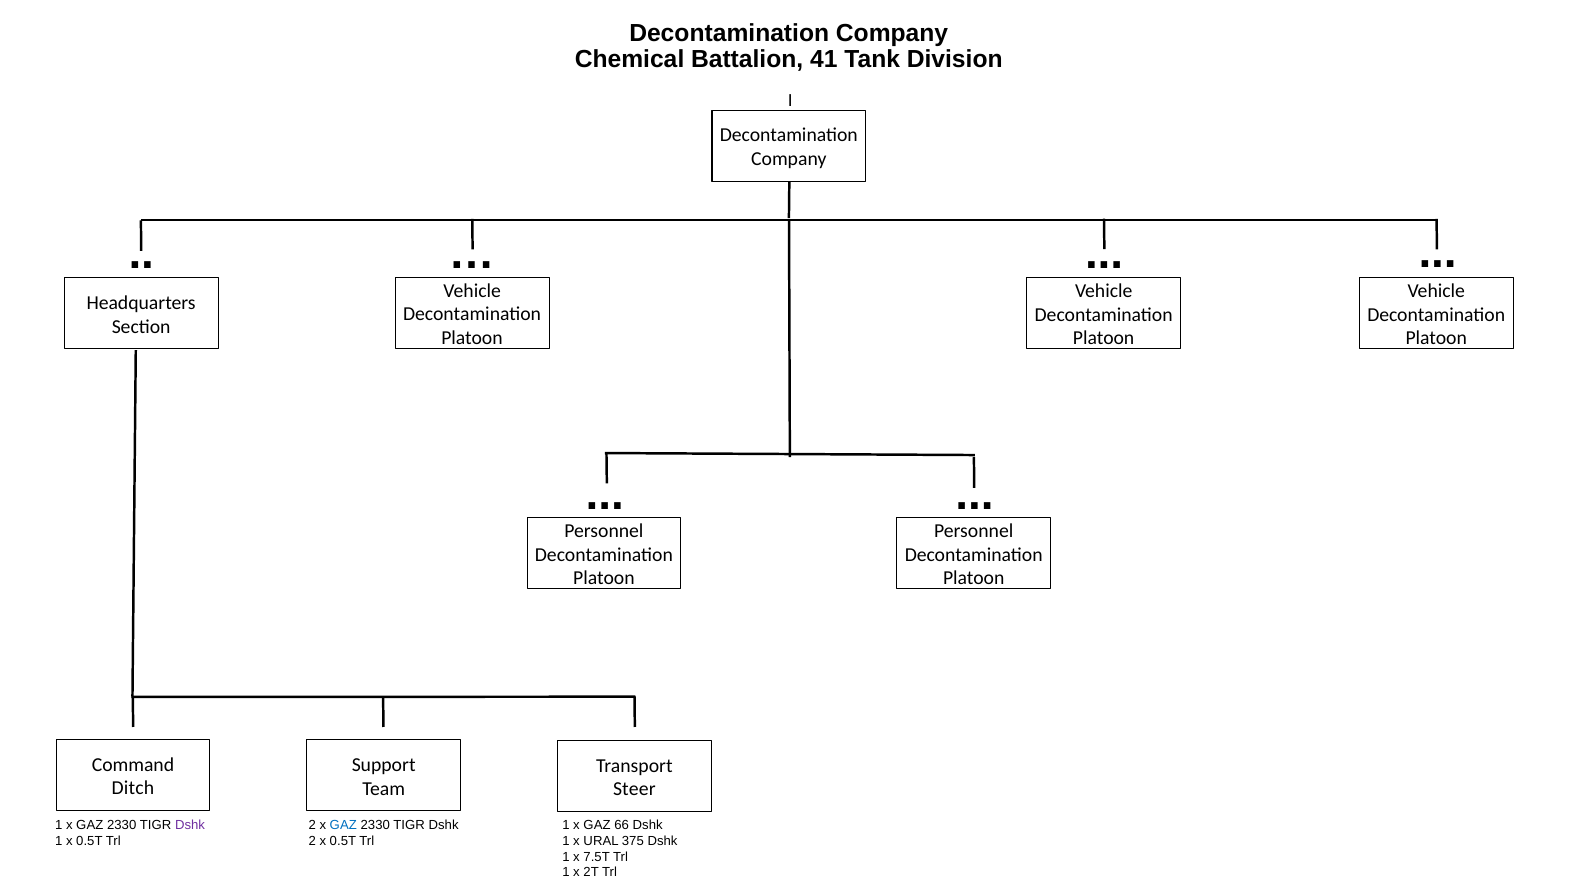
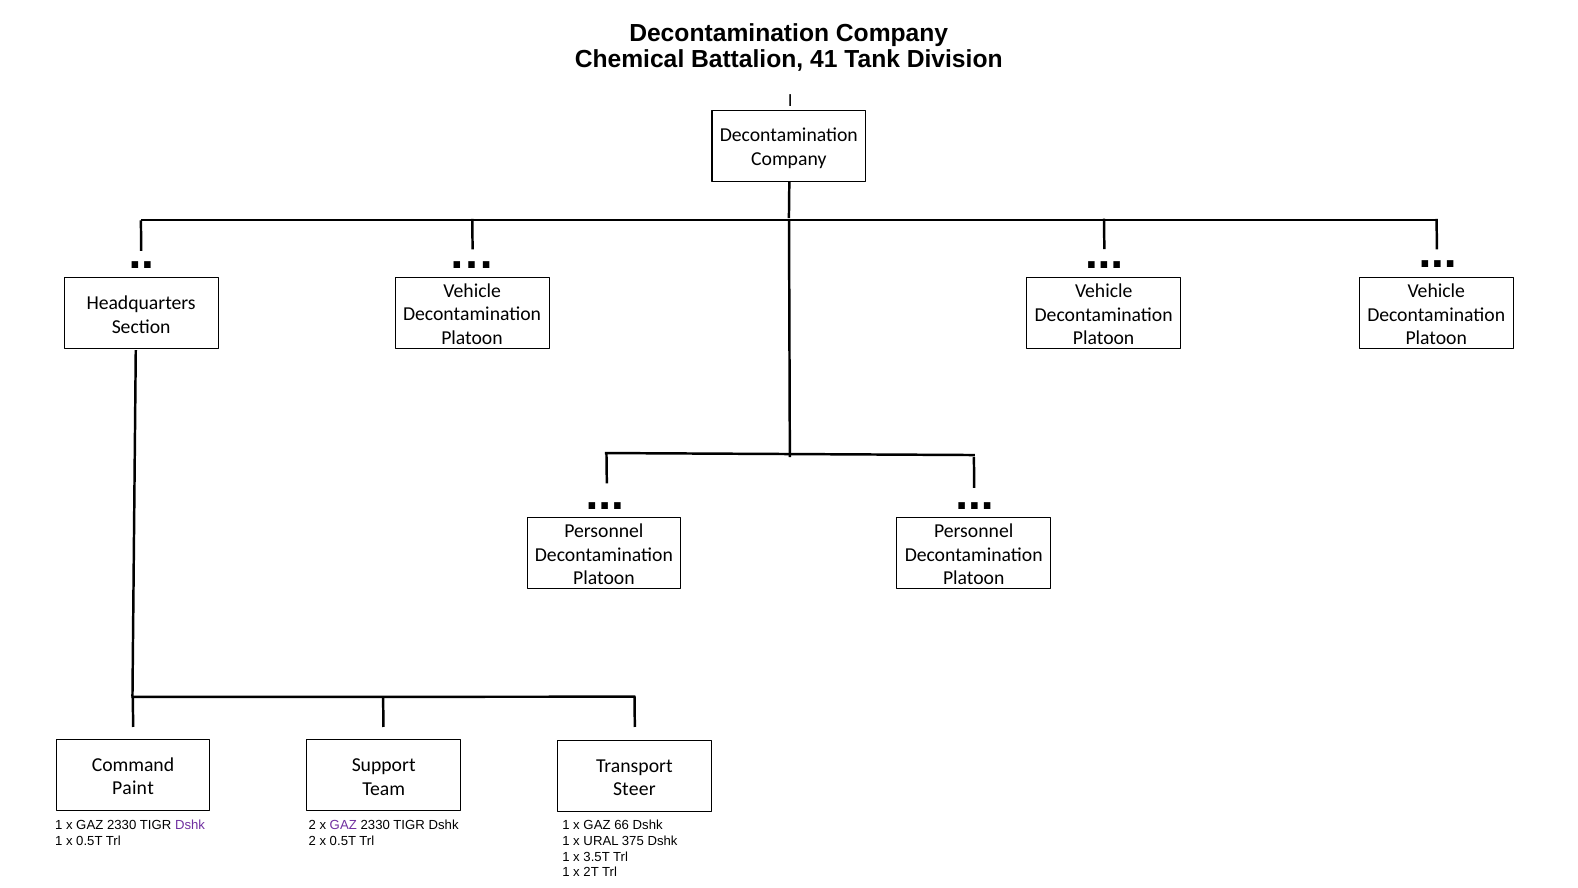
Ditch: Ditch -> Paint (133, 788)
GAZ colour: blue -> purple (343, 825)
7.5T: 7.5T -> 3.5T (597, 856)
